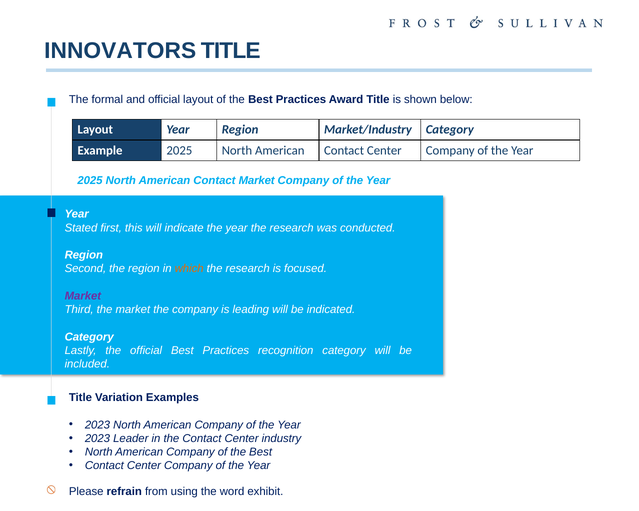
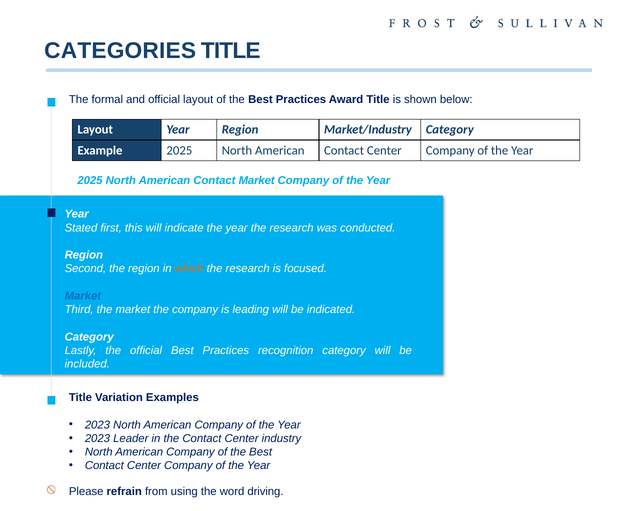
INNOVATORS: INNOVATORS -> CATEGORIES (120, 51)
Market colour: purple -> blue (83, 296)
exhibit: exhibit -> driving (265, 491)
